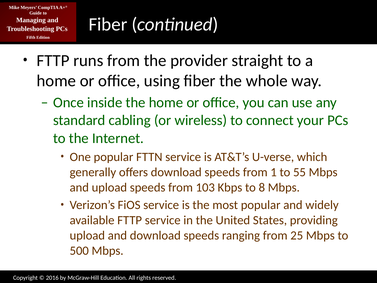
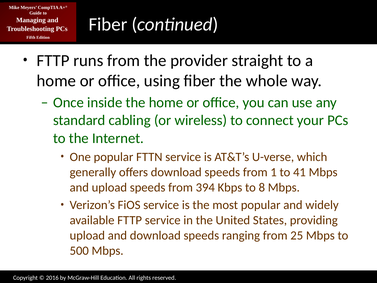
55: 55 -> 41 (299, 172)
103: 103 -> 394 (205, 187)
